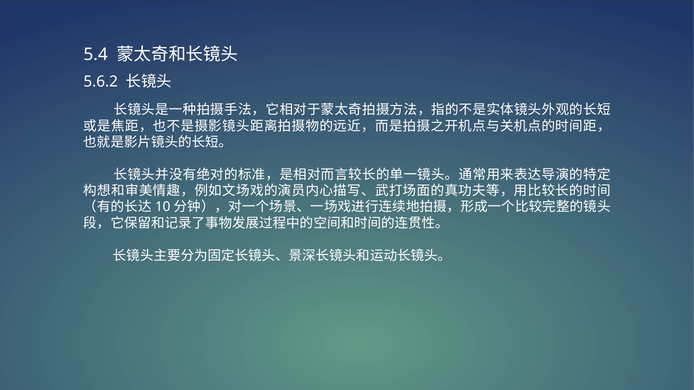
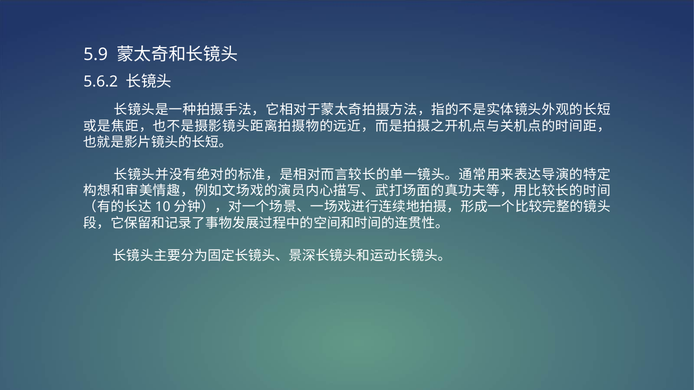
5.4: 5.4 -> 5.9 (96, 55)
